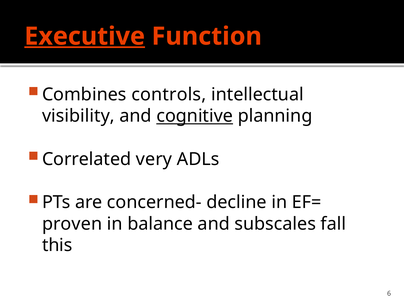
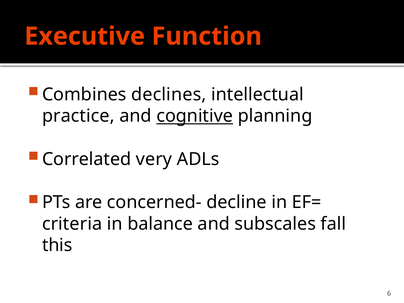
Executive underline: present -> none (85, 36)
controls: controls -> declines (169, 95)
visibility: visibility -> practice (78, 116)
proven: proven -> criteria (72, 224)
